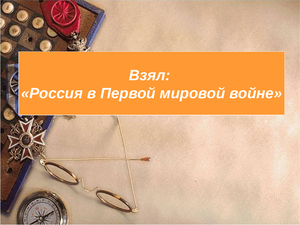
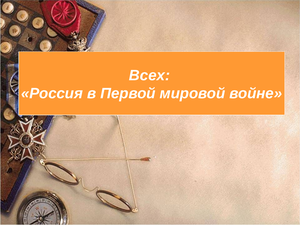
Взял: Взял -> Всех (150, 75)
